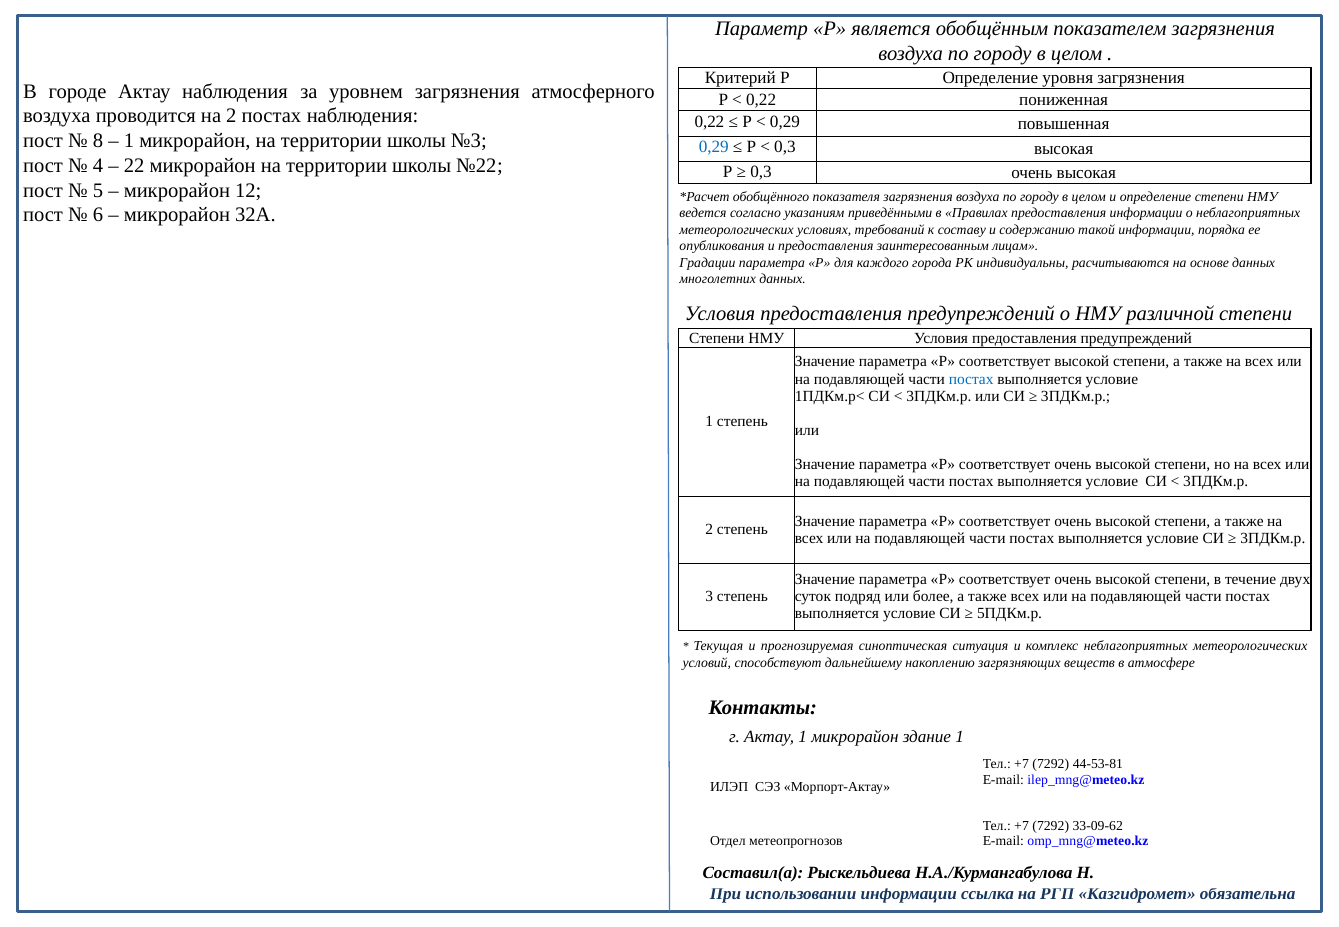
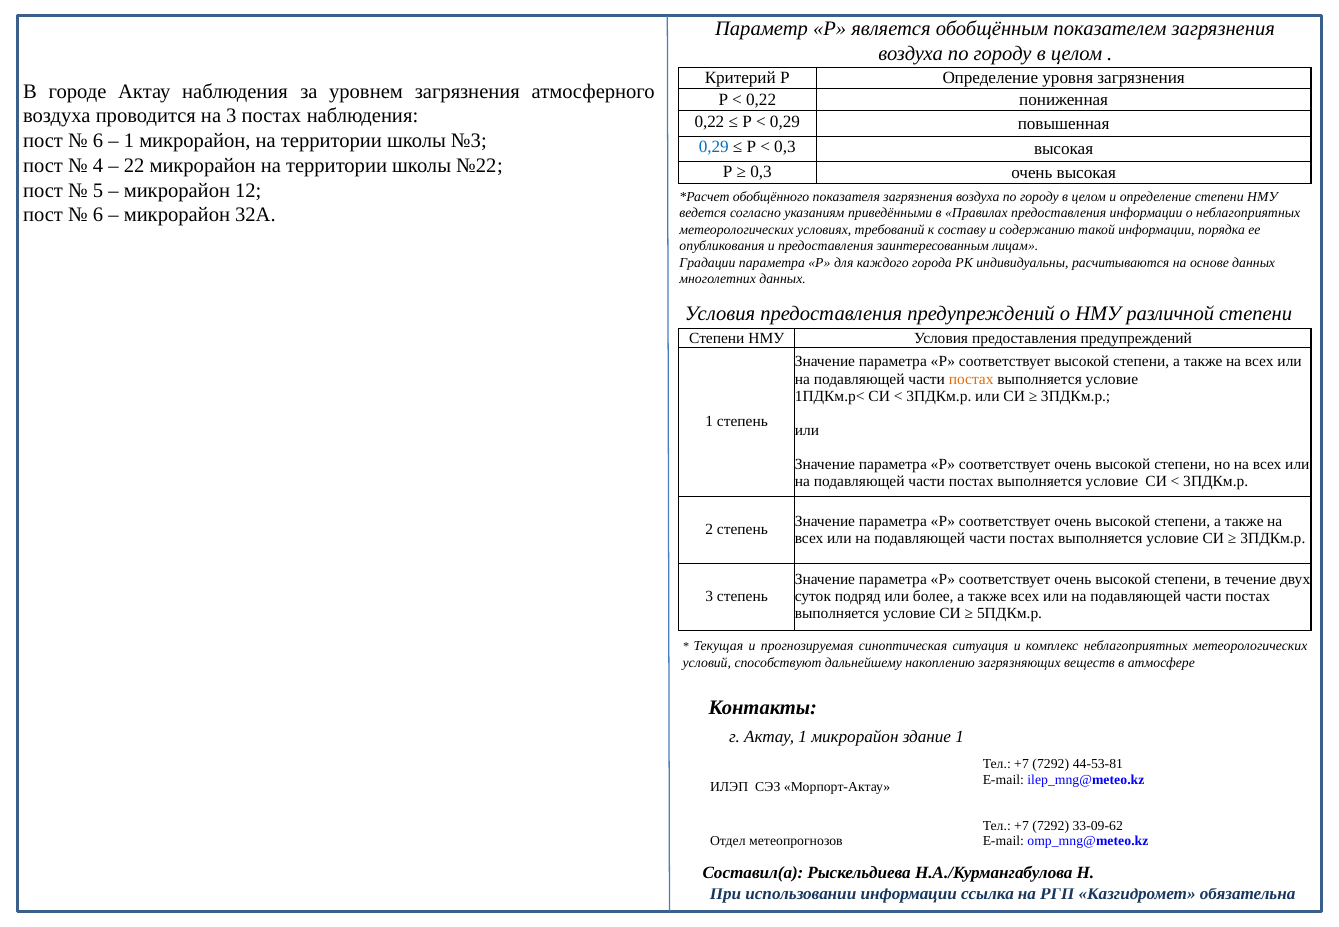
на 2: 2 -> 3 (231, 116)
8: 8 -> 6 (98, 141)
постах colour: blue -> orange (971, 379)
